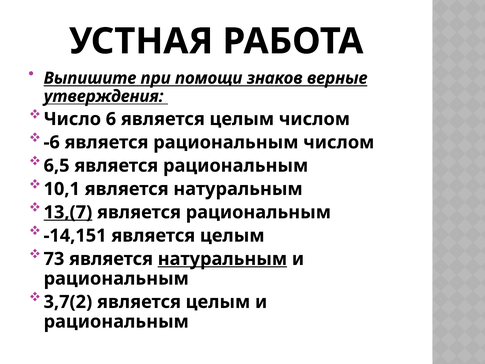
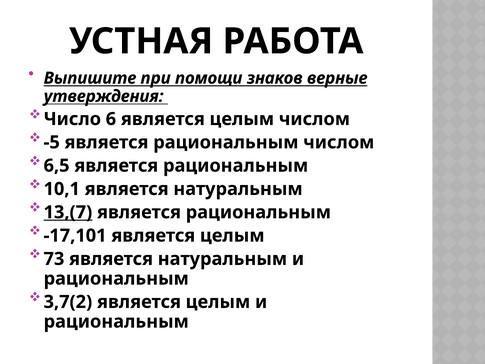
-6: -6 -> -5 (52, 142)
-14,151: -14,151 -> -17,101 (75, 235)
натуральным underline: present -> none (222, 259)
